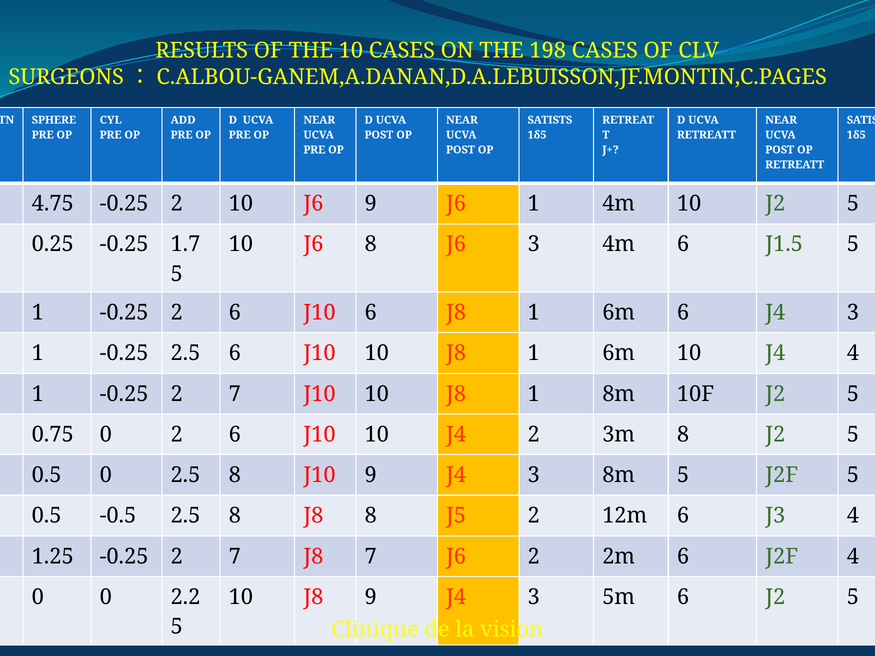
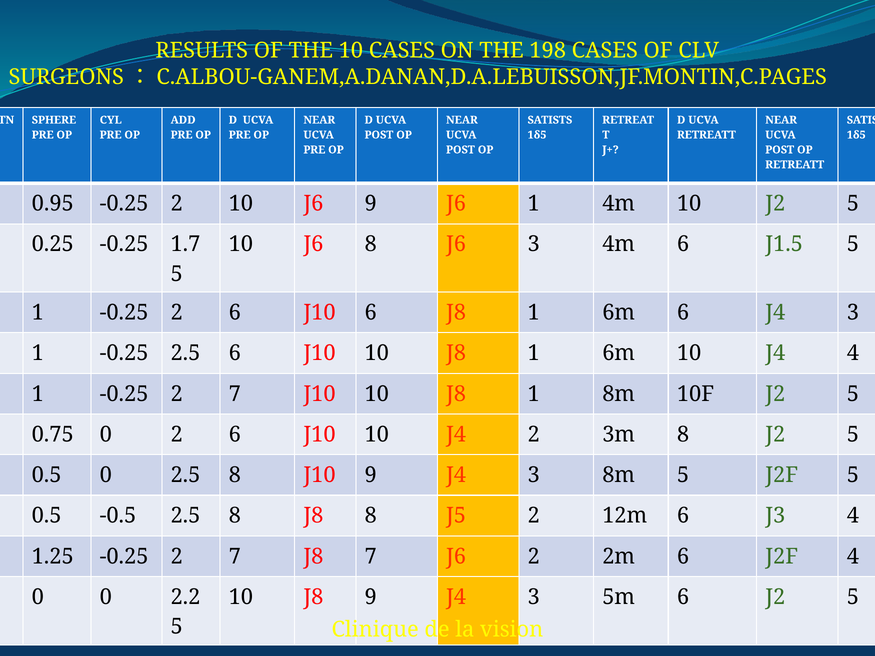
4.75: 4.75 -> 0.95 (53, 204)
